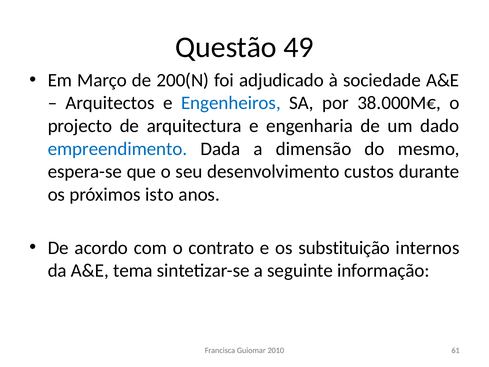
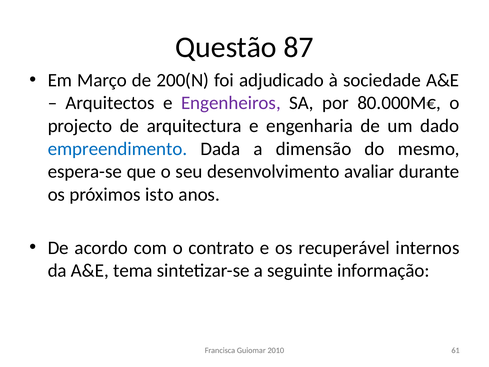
49: 49 -> 87 (299, 47)
Engenheiros colour: blue -> purple (231, 103)
38.000M€: 38.000M€ -> 80.000M€ (399, 103)
custos: custos -> avaliar (369, 171)
substituição: substituição -> recuperável (344, 248)
